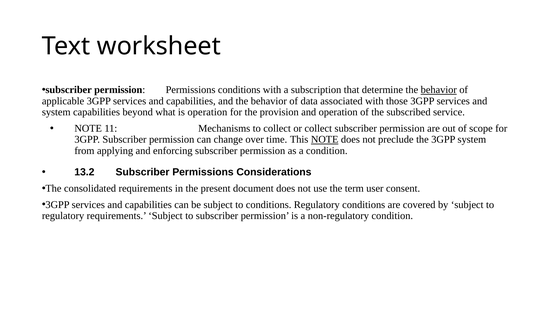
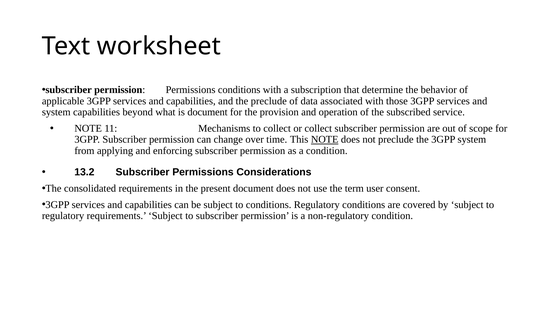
behavior underline: present -> none (439, 90)
and the behavior: behavior -> preclude (269, 101)
is operation: operation -> document (208, 112)
